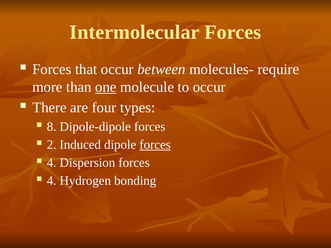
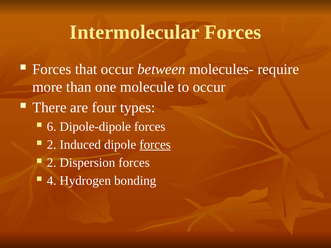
one underline: present -> none (106, 87)
8: 8 -> 6 (52, 127)
4: 4 -> 2 (52, 163)
